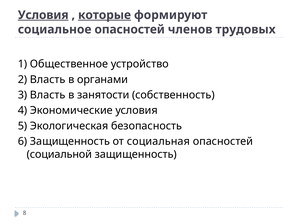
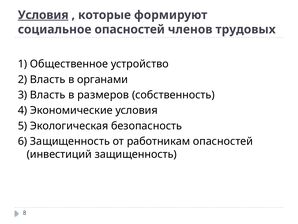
которые underline: present -> none (105, 15)
занятости: занятости -> размеров (103, 95)
социальная: социальная -> работникам (158, 141)
социальной: социальной -> инвестиций (59, 154)
